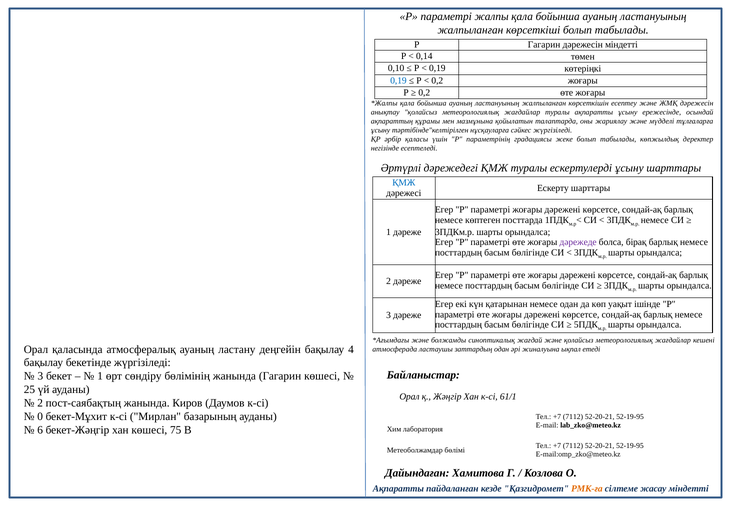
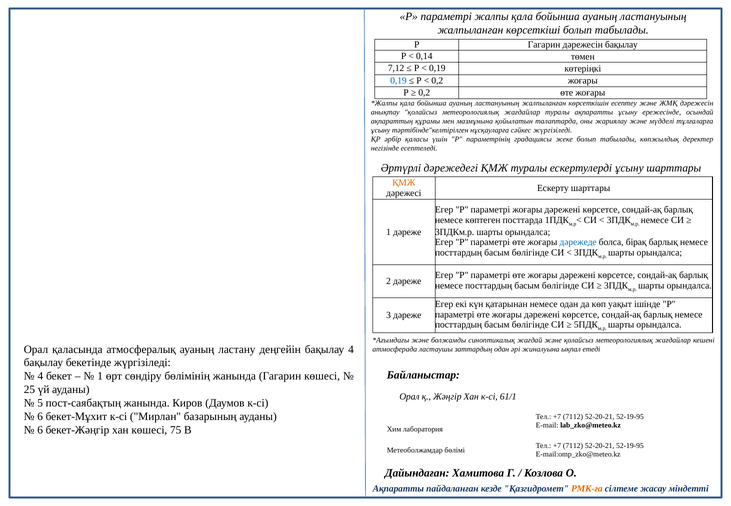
дәрежесін міндетті: міндетті -> бақылау (621, 45)
0,10: 0,10 -> 7,12 (396, 68)
ҚМЖ colour: blue -> orange (404, 183)
дәрежеде colour: purple -> blue (578, 242)
3: 3 -> 4 (40, 376)
2: 2 -> 5 (40, 403)
0: 0 -> 6 (40, 417)
